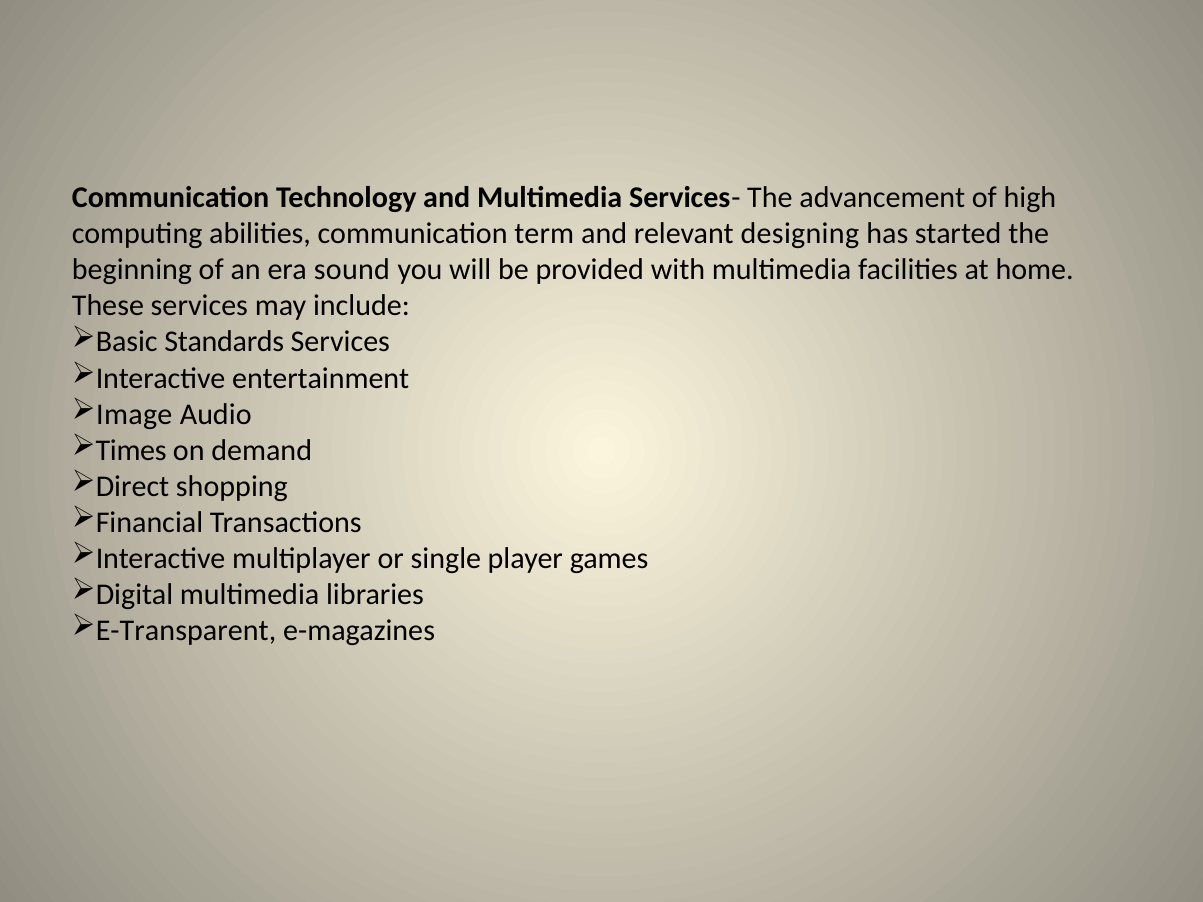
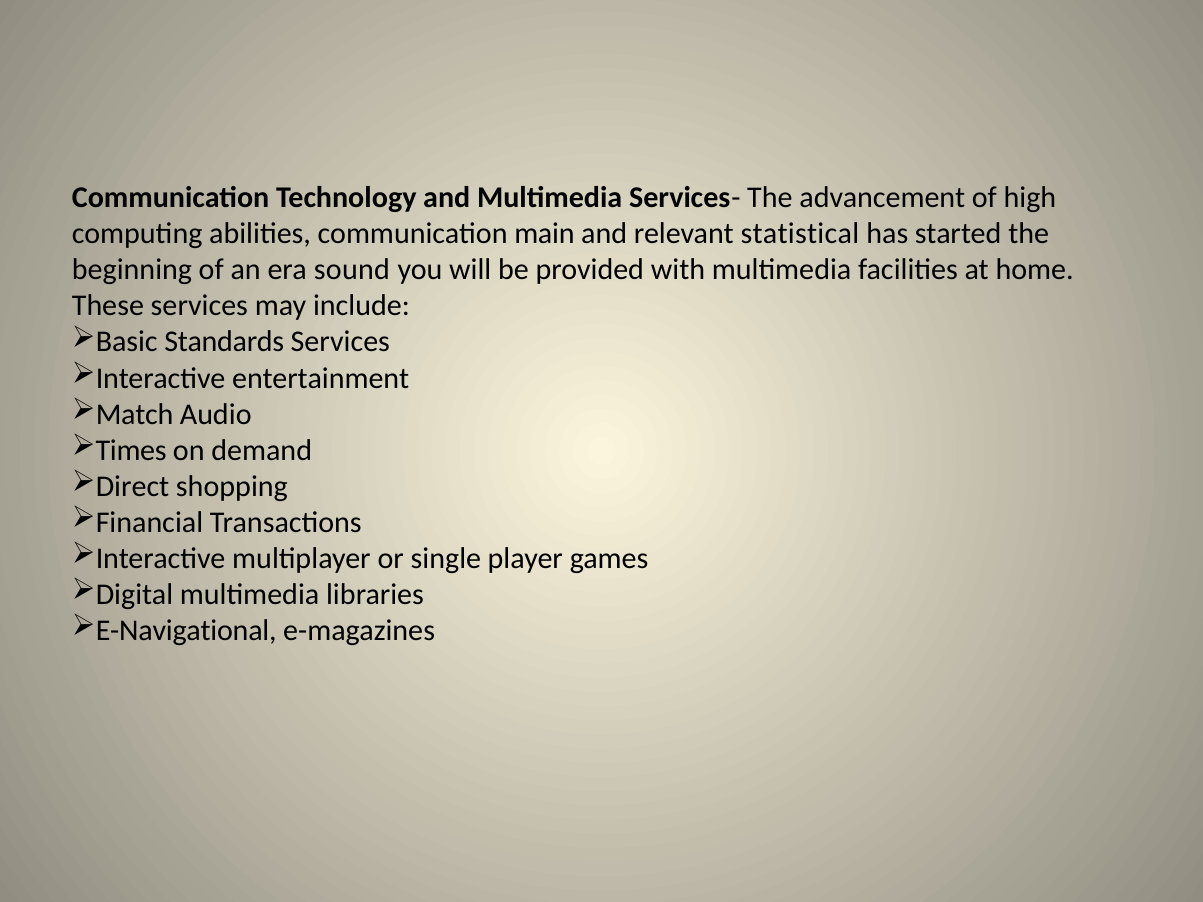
term: term -> main (544, 234)
designing: designing -> statistical (800, 234)
Image: Image -> Match (135, 414)
E-Transparent: E-Transparent -> E-Navigational (186, 631)
